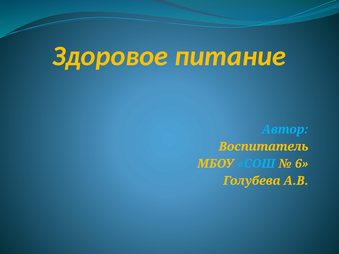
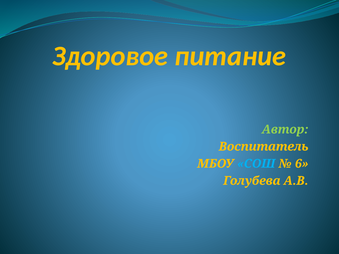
Автор colour: light blue -> light green (285, 130)
